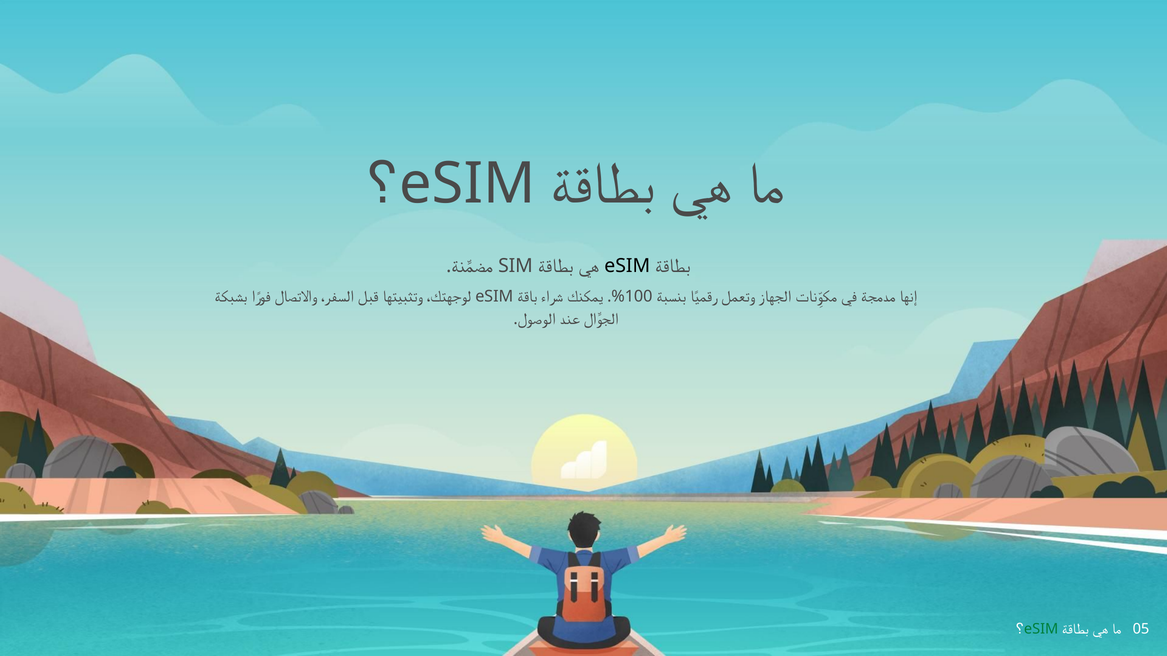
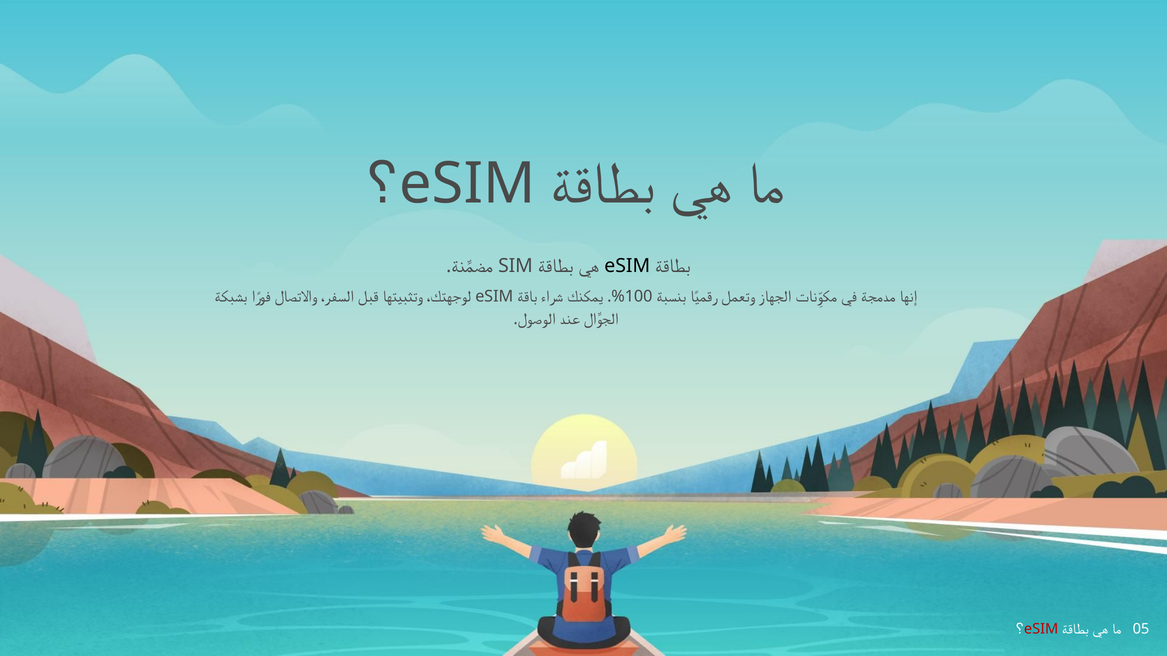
eSIM colour: green -> red (1041, 629)
